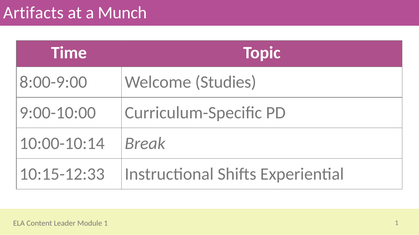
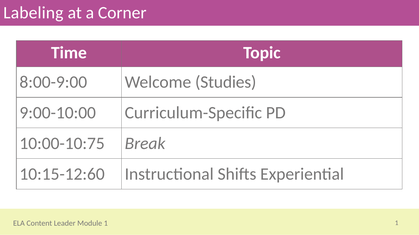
Artifacts: Artifacts -> Labeling (33, 13)
Munch: Munch -> Corner (122, 13)
10:00-10:14: 10:00-10:14 -> 10:00-10:75 (62, 144)
10:15-12:33: 10:15-12:33 -> 10:15-12:60 (62, 175)
